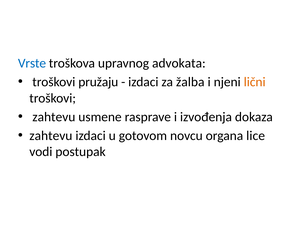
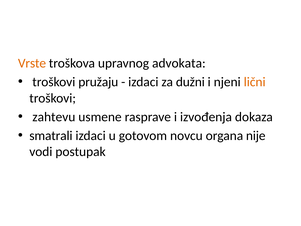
Vrste colour: blue -> orange (32, 63)
žalba: žalba -> dužni (190, 82)
zahtevu: zahtevu -> smatrali (51, 135)
lice: lice -> nije (256, 135)
